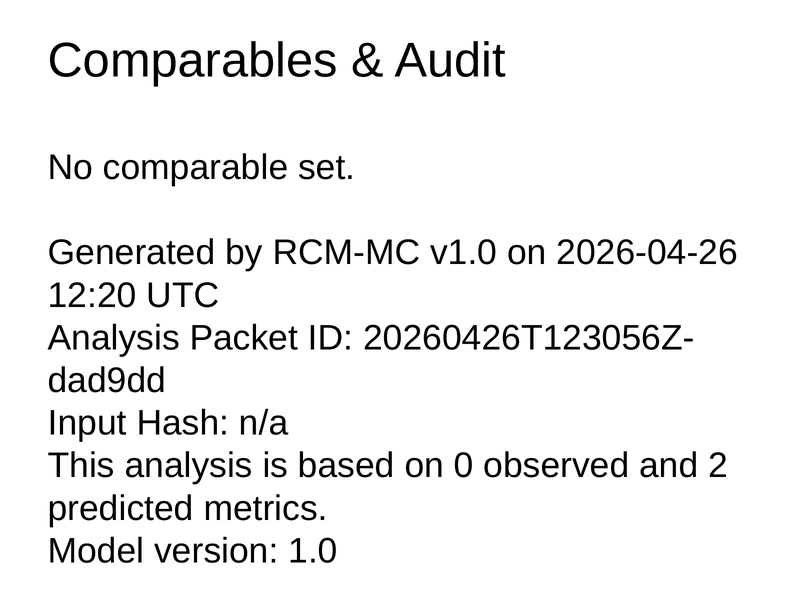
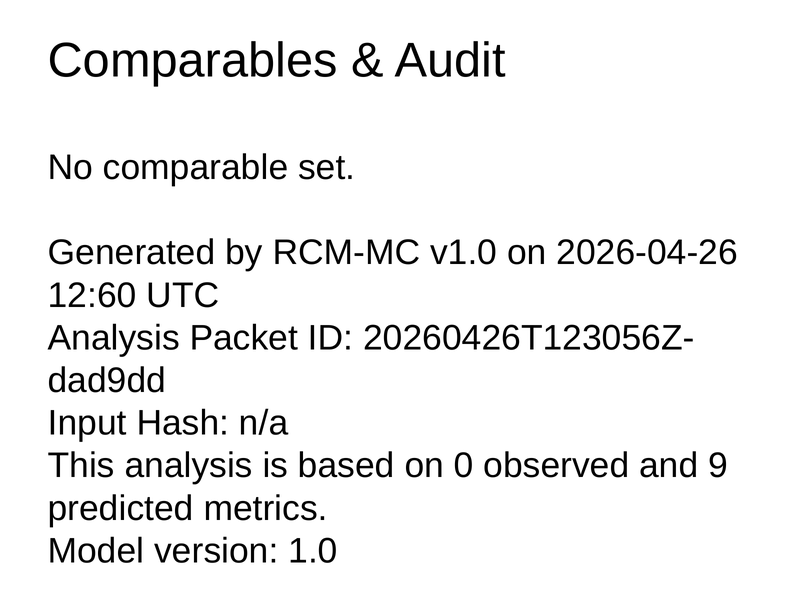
12:20: 12:20 -> 12:60 (92, 295)
2: 2 -> 9 (718, 465)
